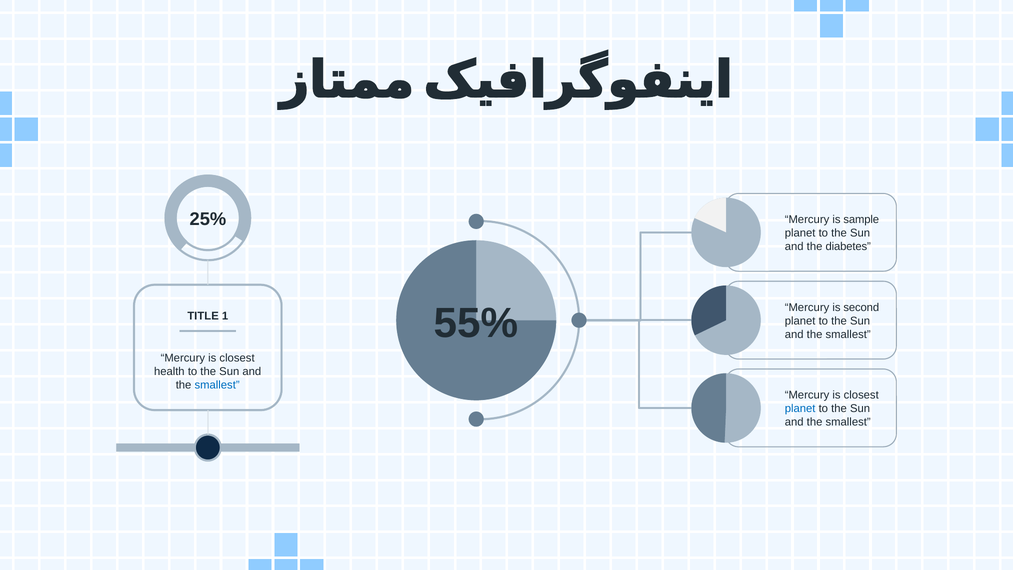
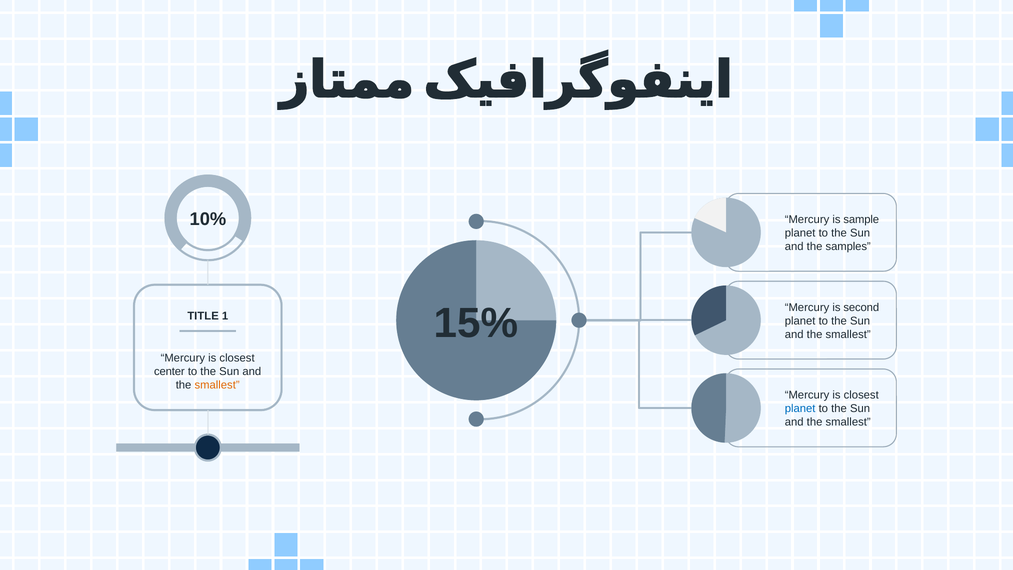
25%: 25% -> 10% (208, 219)
diabetes: diabetes -> samples (848, 247)
55%: 55% -> 15% (476, 323)
health: health -> center (169, 371)
smallest colour: blue -> orange (217, 385)
